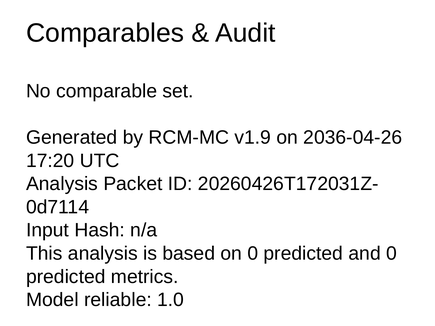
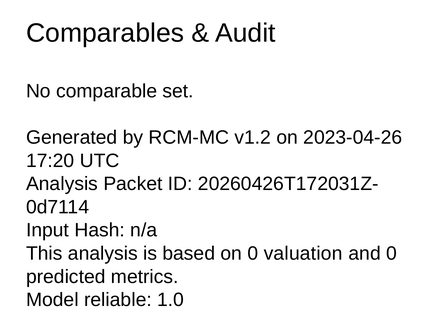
v1.9: v1.9 -> v1.2 (253, 138)
2036-04-26: 2036-04-26 -> 2023-04-26 (353, 138)
on 0 predicted: predicted -> valuation (303, 254)
